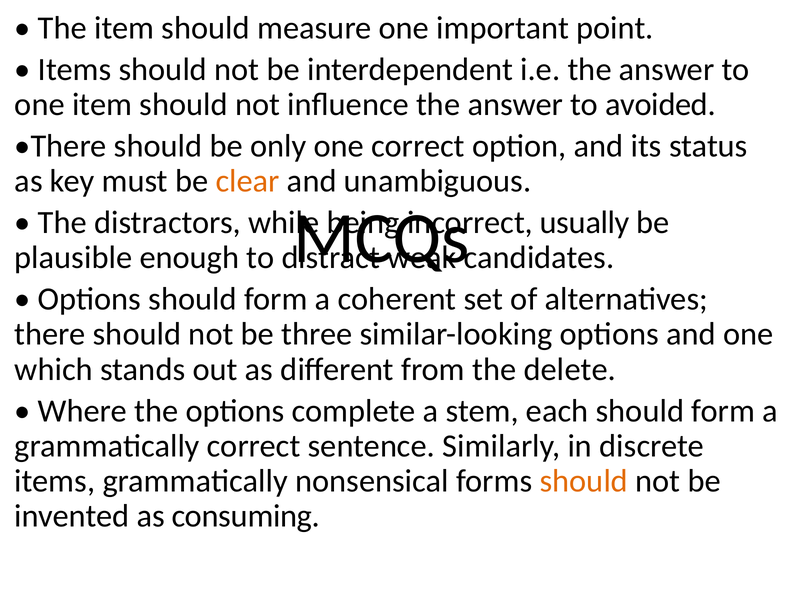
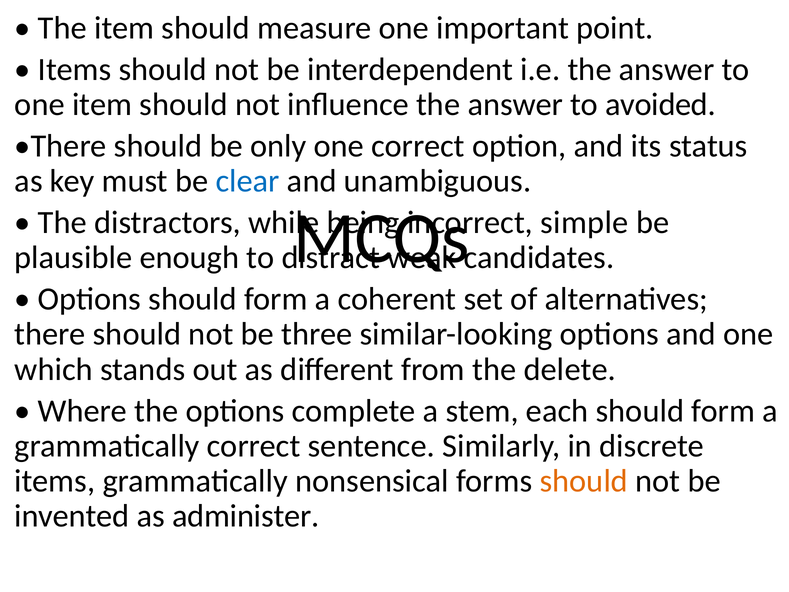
clear colour: orange -> blue (248, 181)
usually: usually -> simple (584, 223)
consuming: consuming -> administer (246, 516)
